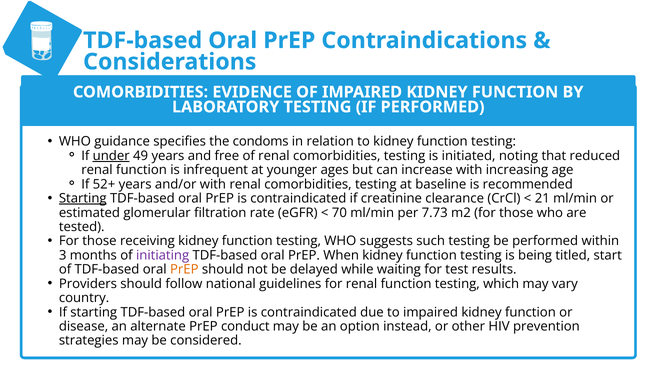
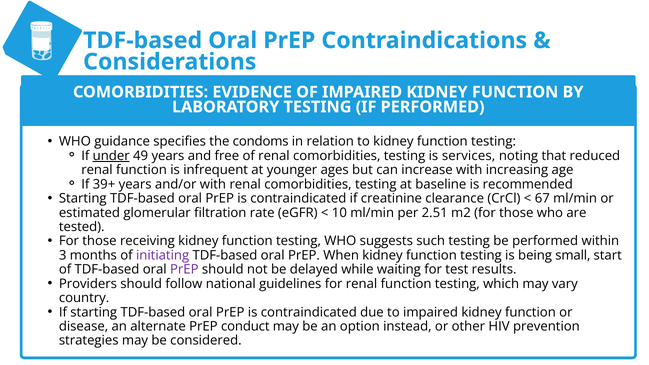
initiated: initiated -> services (469, 156)
52+: 52+ -> 39+ (104, 184)
Starting underline: present -> none (83, 198)
21: 21 -> 67 (542, 198)
70: 70 -> 10 (339, 213)
7.73: 7.73 -> 2.51 (435, 213)
titled: titled -> small (573, 255)
PrEP colour: orange -> purple (184, 270)
